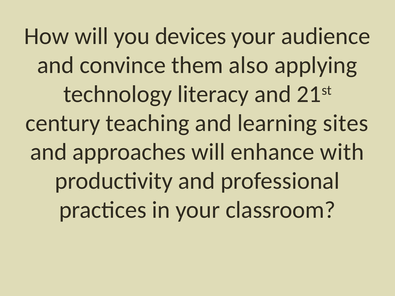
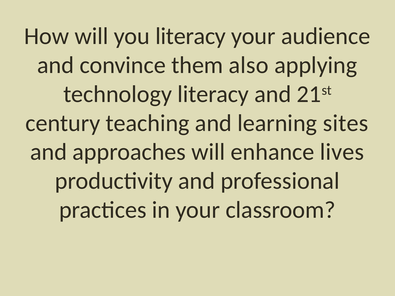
you devices: devices -> literacy (191, 36)
with: with -> lives (342, 152)
